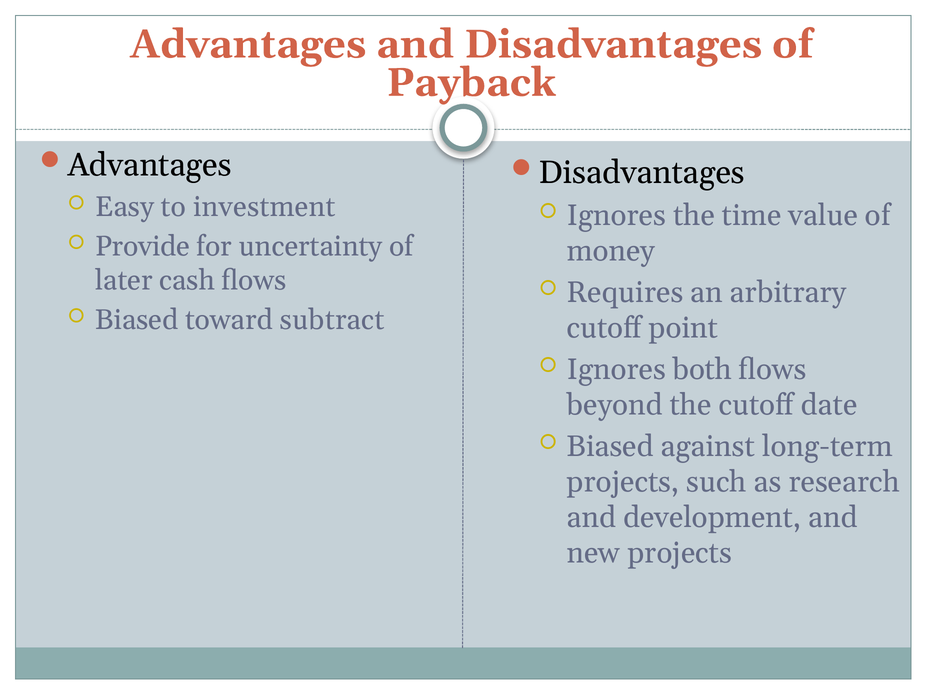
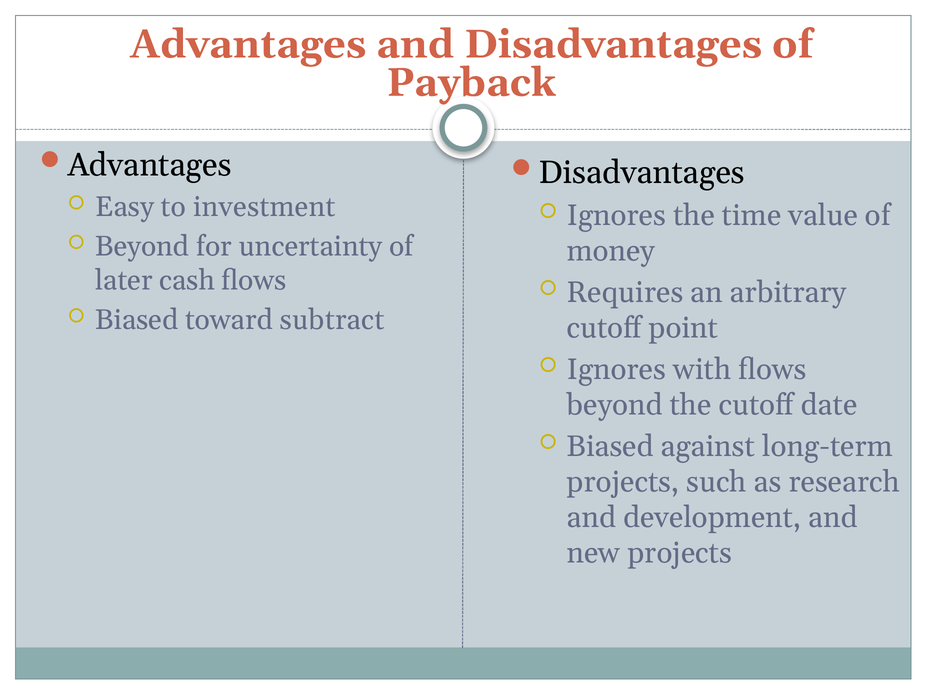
Provide: Provide -> Beyond (142, 246)
both: both -> with (702, 370)
